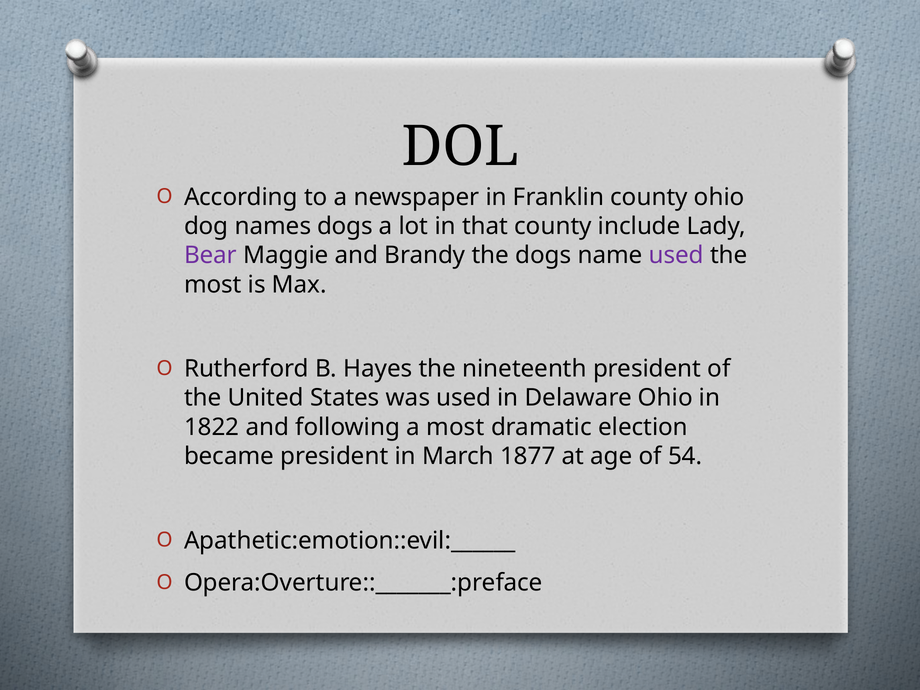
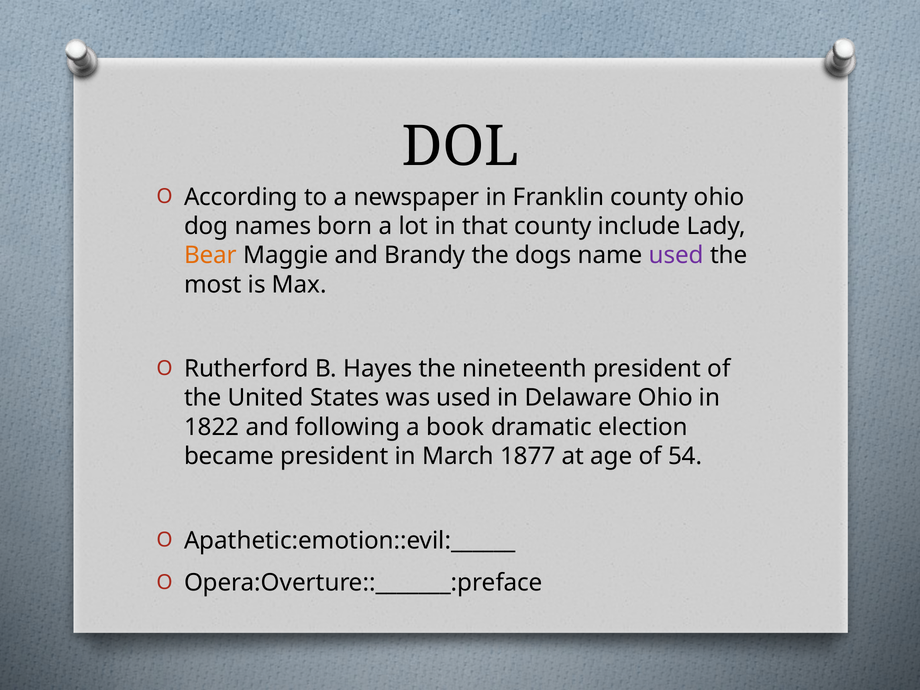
names dogs: dogs -> born (345, 226)
Bear colour: purple -> orange (210, 255)
a most: most -> book (455, 427)
